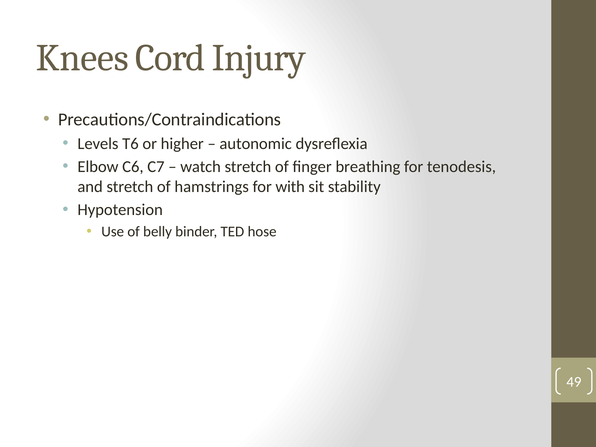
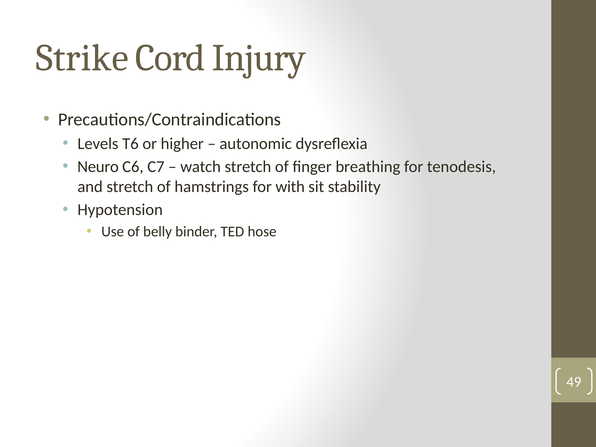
Knees: Knees -> Strike (82, 58)
Elbow: Elbow -> Neuro (98, 167)
